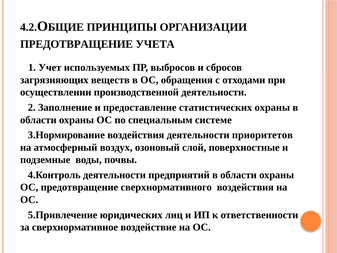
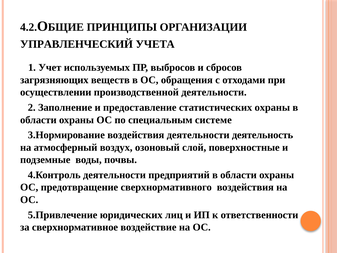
ПРЕДОТВРАЩЕНИЕ: ПРЕДОТВРАЩЕНИЕ -> УПРАВЛЕНЧЕСКИЙ (77, 44)
приоритетов: приоритетов -> деятельность (263, 135)
